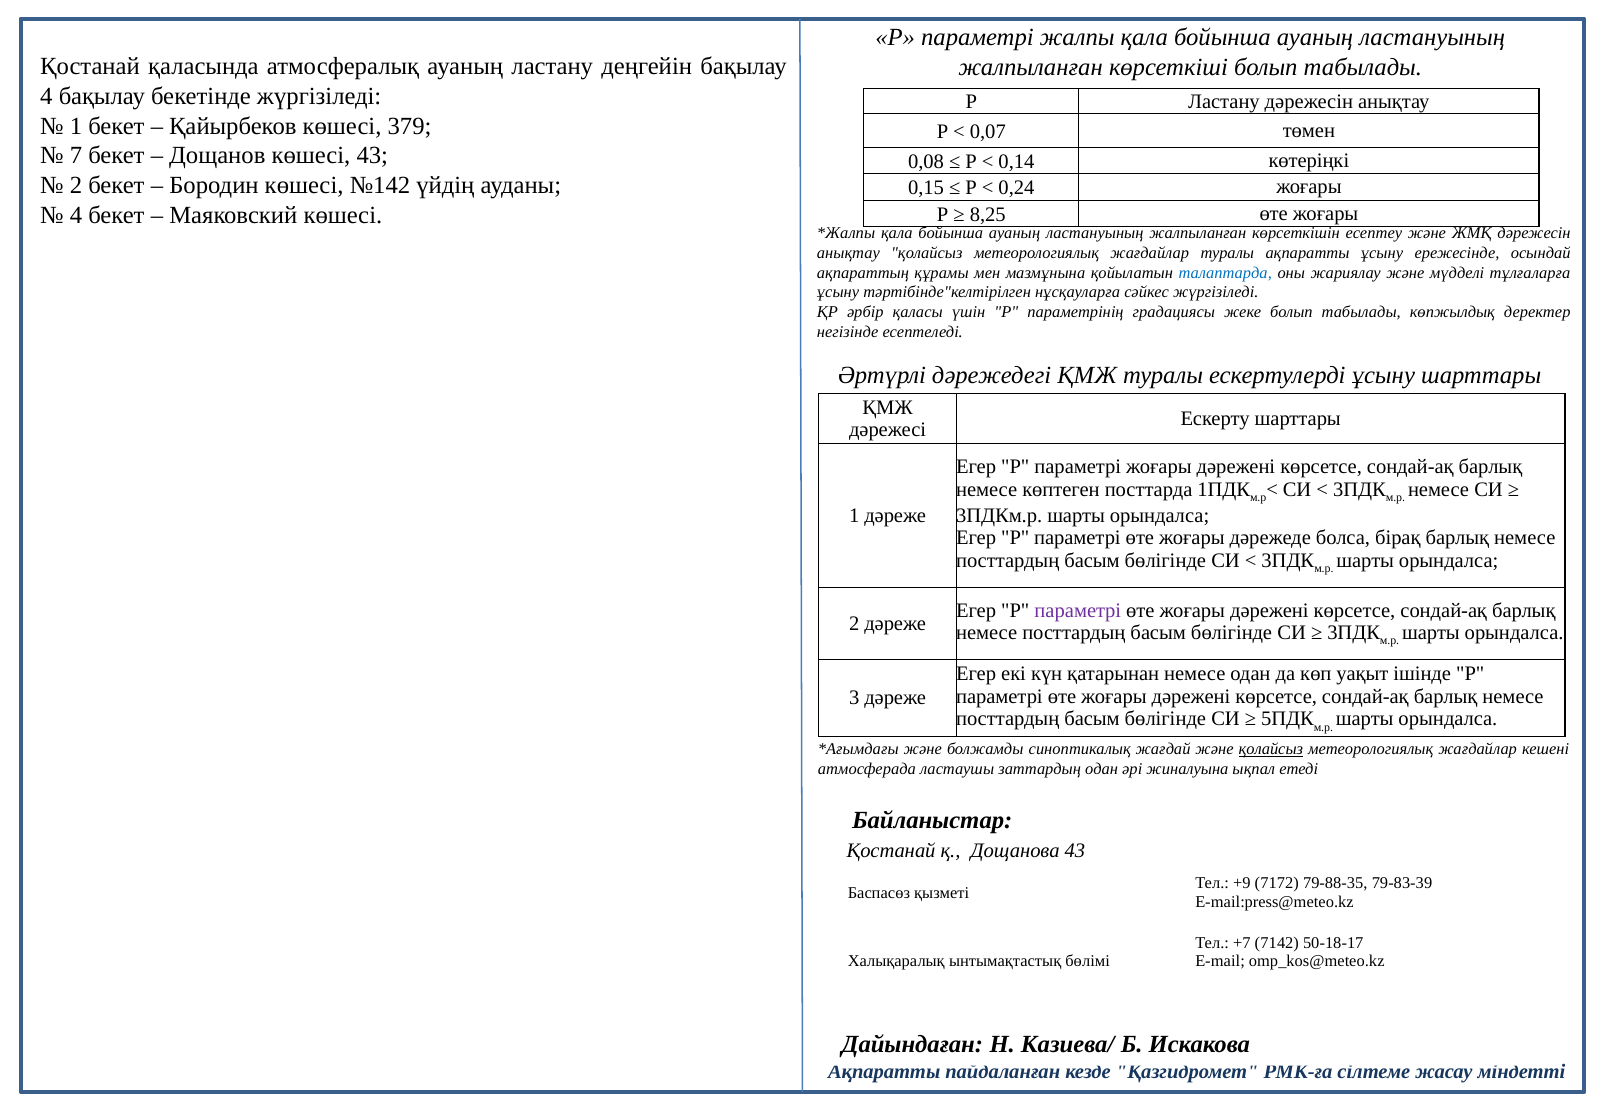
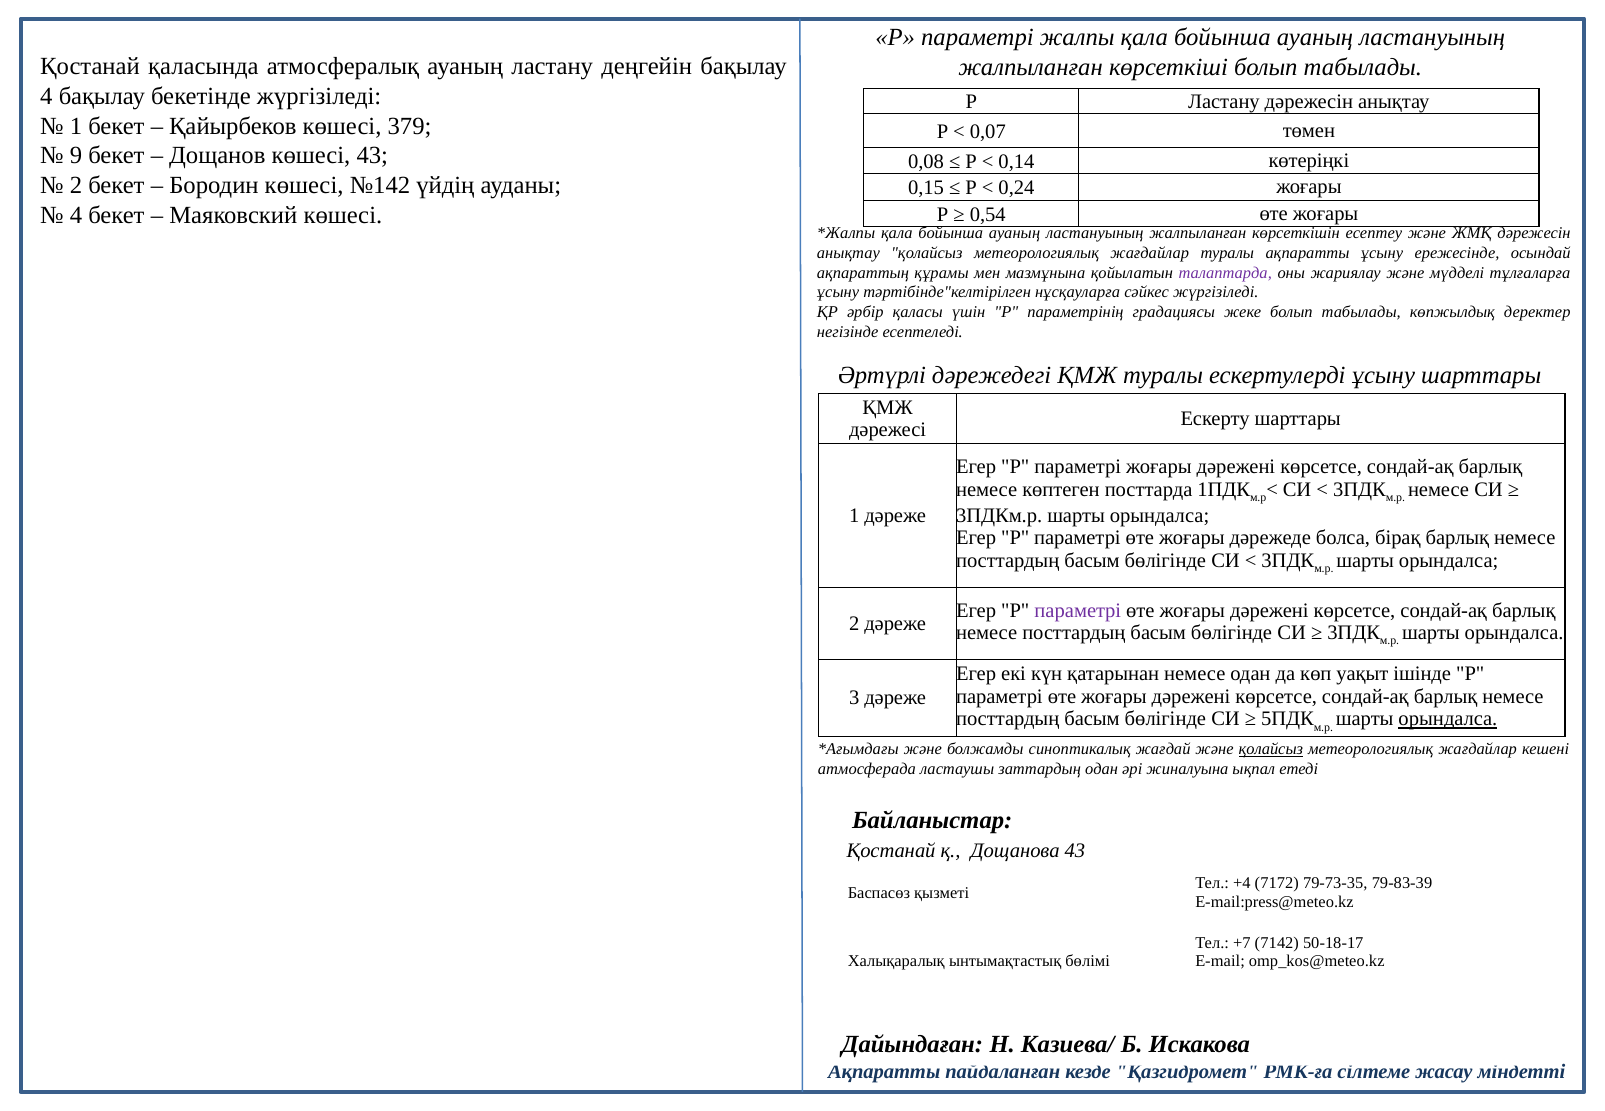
7: 7 -> 9 (76, 156)
8,25: 8,25 -> 0,54 (988, 214)
талаптарда colour: blue -> purple (1225, 273)
орындалса underline: none -> present (1448, 719)
+9: +9 -> +4 (1242, 884)
79-88-35: 79-88-35 -> 79-73-35 (1335, 884)
